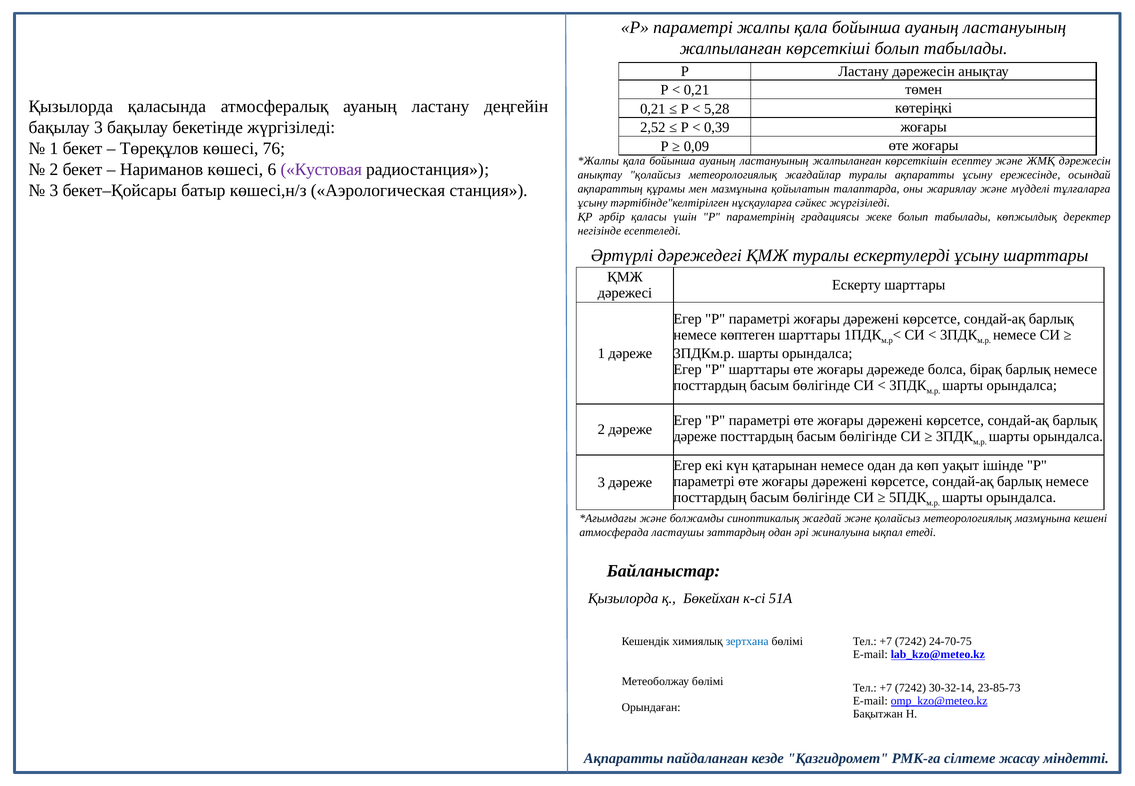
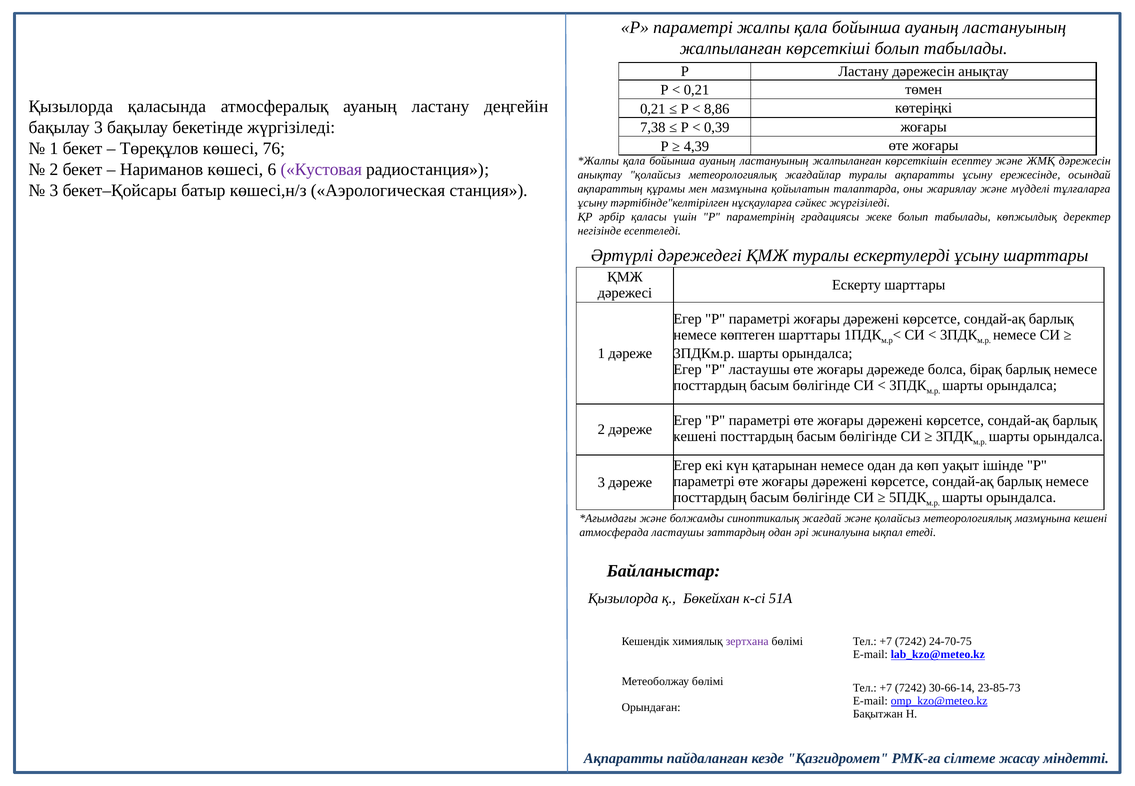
5,28: 5,28 -> 8,86 (717, 109)
2,52: 2,52 -> 7,38 (653, 127)
0,09: 0,09 -> 4,39 (696, 146)
P шарттары: шарттары -> ластаушы (759, 369)
дәреже: дәреже -> кешені (695, 436)
зертхана colour: blue -> purple (747, 641)
30-32-14: 30-32-14 -> 30-66-14 (952, 688)
